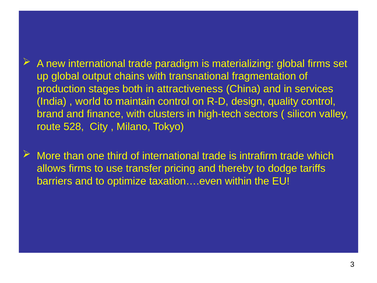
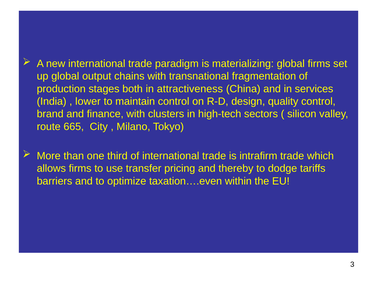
world: world -> lower (88, 101)
528: 528 -> 665 (74, 126)
